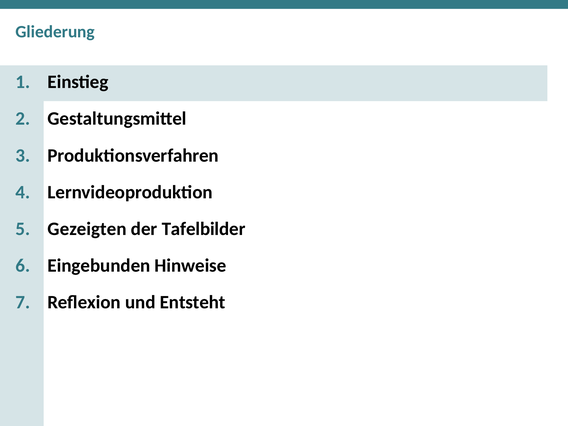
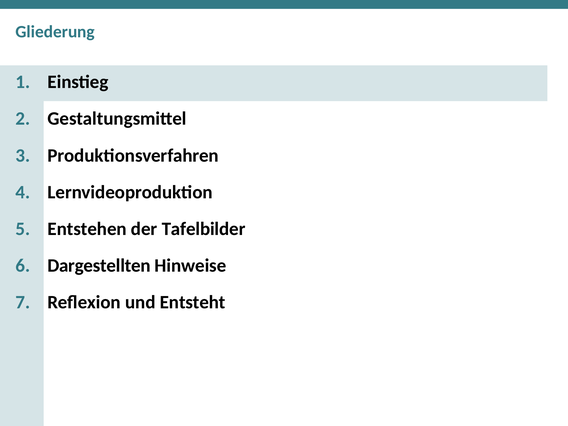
Gezeigten: Gezeigten -> Entstehen (87, 229)
Eingebunden: Eingebunden -> Dargestellten (99, 266)
